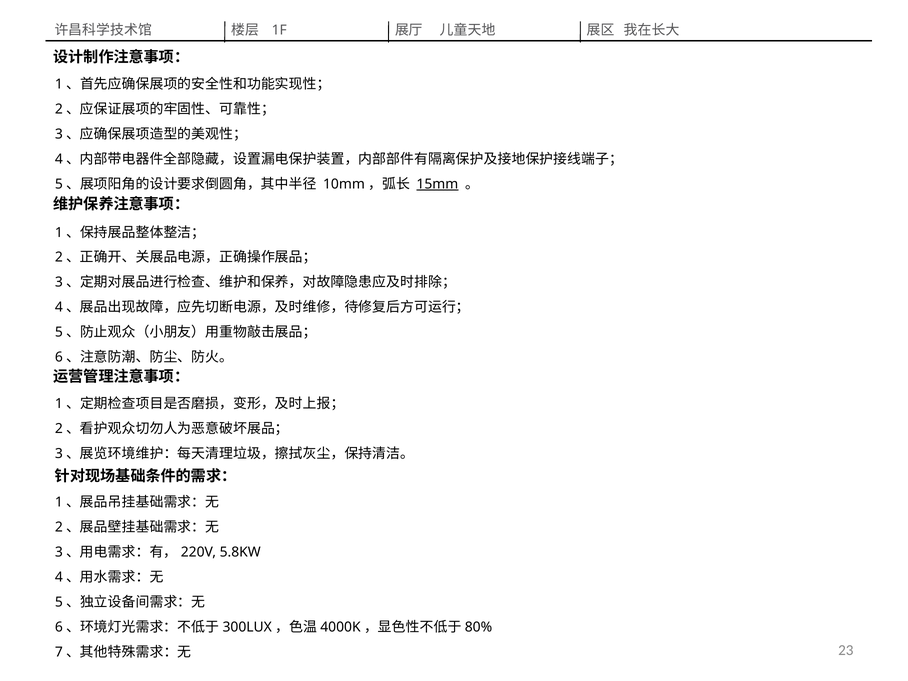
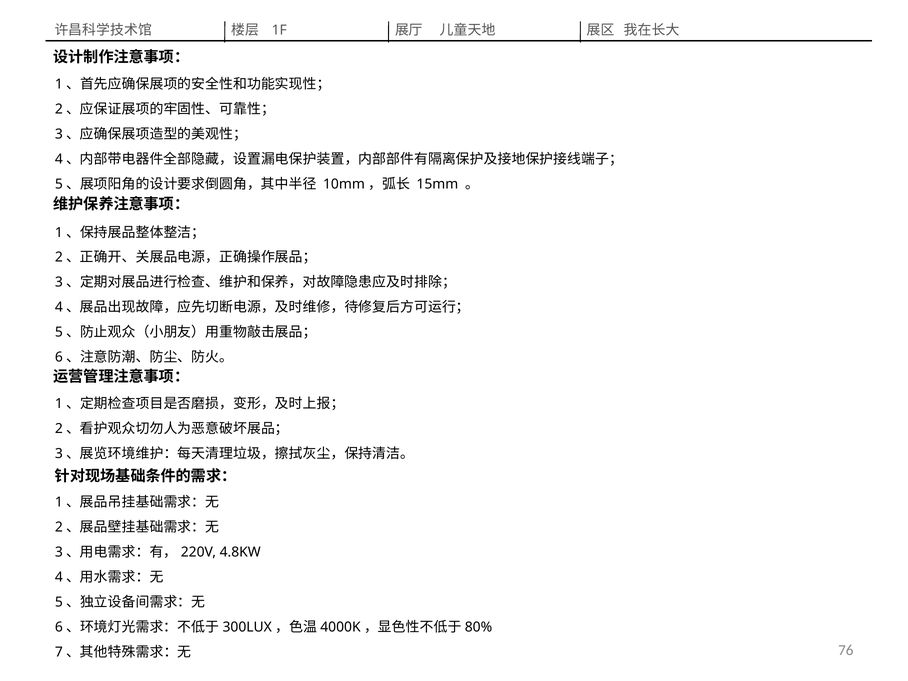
15mm underline: present -> none (437, 184)
5.8KW: 5.8KW -> 4.8KW (240, 552)
23: 23 -> 76 (846, 650)
